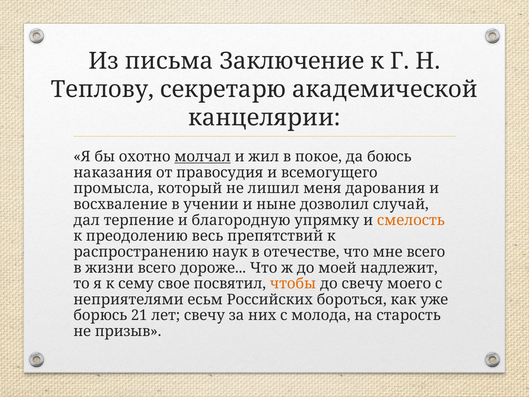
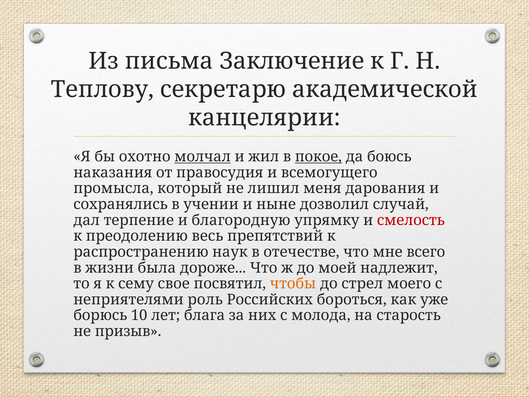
покое underline: none -> present (318, 157)
восхваление: восхваление -> сохранялись (120, 204)
смелость colour: orange -> red (411, 220)
жизни всего: всего -> была (157, 268)
до свечу: свечу -> стрел (362, 284)
есьм: есьм -> роль (205, 299)
21: 21 -> 10 (139, 315)
лет свечу: свечу -> блага (204, 315)
